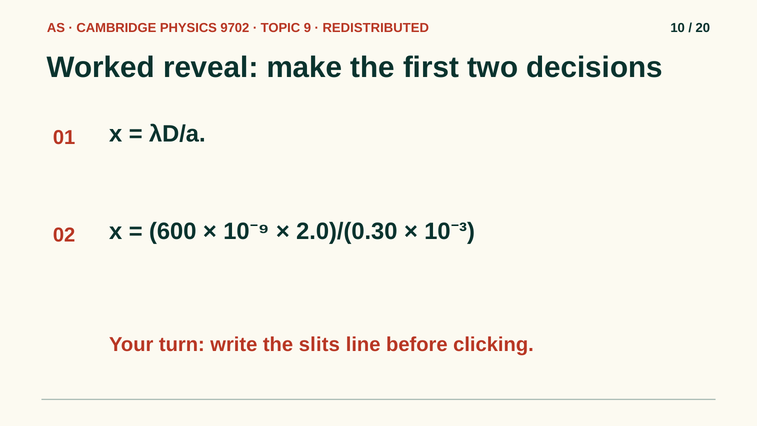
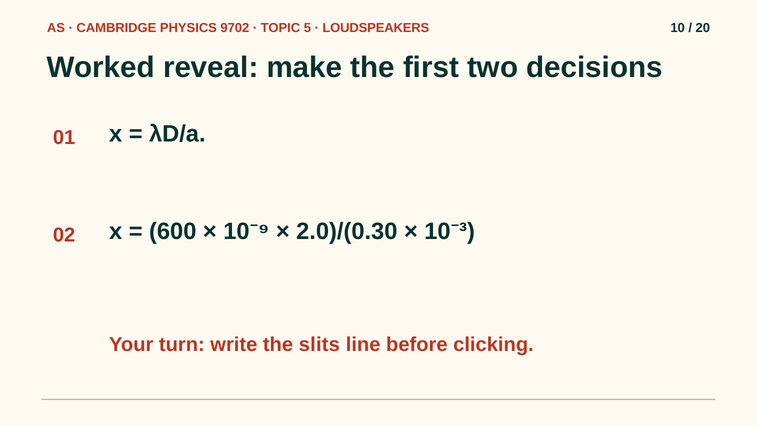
9: 9 -> 5 (307, 28)
REDISTRIBUTED: REDISTRIBUTED -> LOUDSPEAKERS (376, 28)
